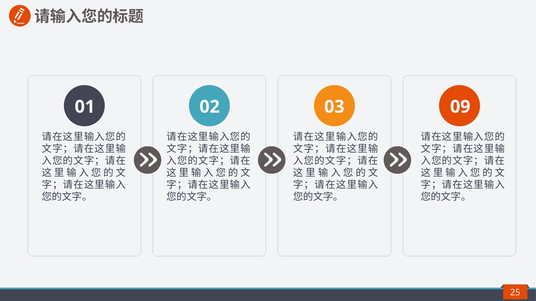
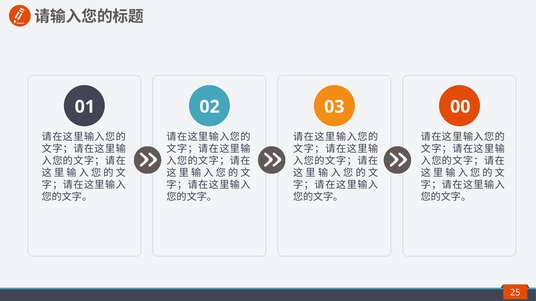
09: 09 -> 00 (460, 107)
